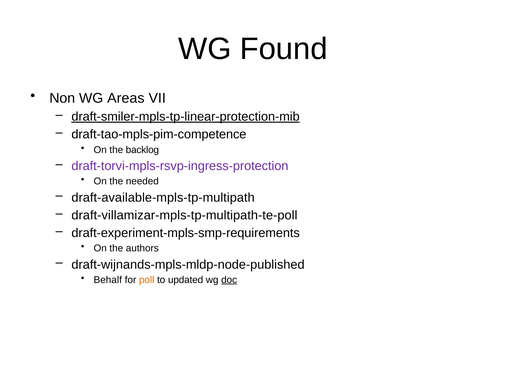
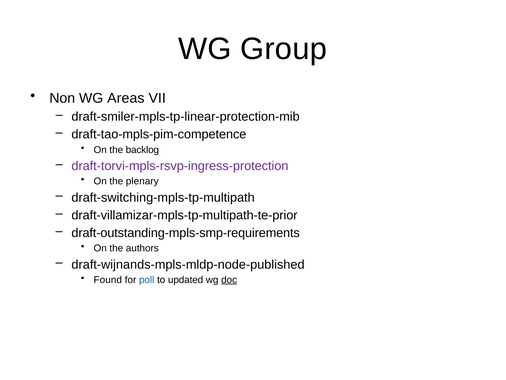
Found: Found -> Group (284, 49)
draft-smiler-mpls-tp-linear-protection-mib underline: present -> none (186, 117)
needed: needed -> plenary (142, 181)
draft-available-mpls-tp-multipath: draft-available-mpls-tp-multipath -> draft-switching-mpls-tp-multipath (163, 197)
draft-villamizar-mpls-tp-multipath-te-poll: draft-villamizar-mpls-tp-multipath-te-poll -> draft-villamizar-mpls-tp-multipath-te-prior (185, 215)
draft-experiment-mpls-smp-requirements: draft-experiment-mpls-smp-requirements -> draft-outstanding-mpls-smp-requirements (186, 233)
Behalf: Behalf -> Found (108, 279)
poll colour: orange -> blue (147, 279)
